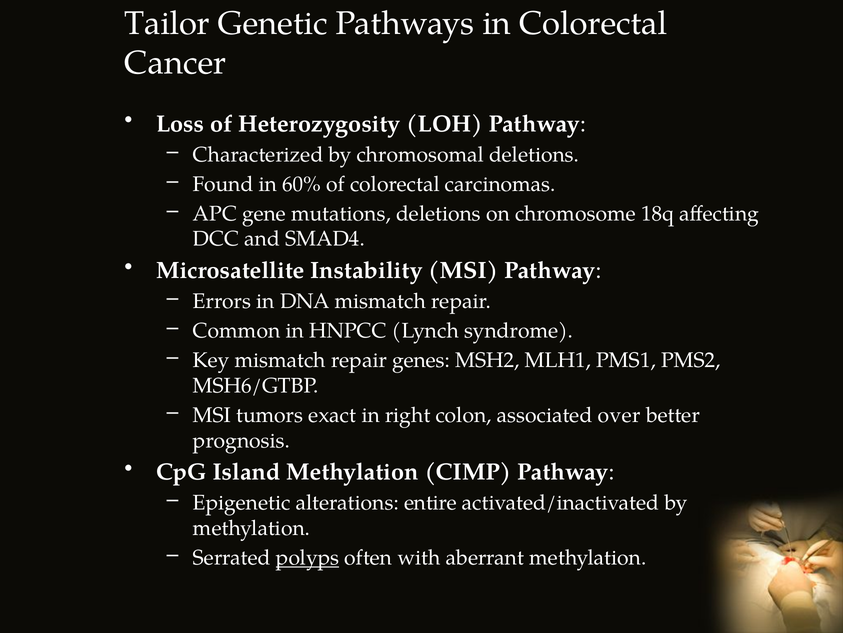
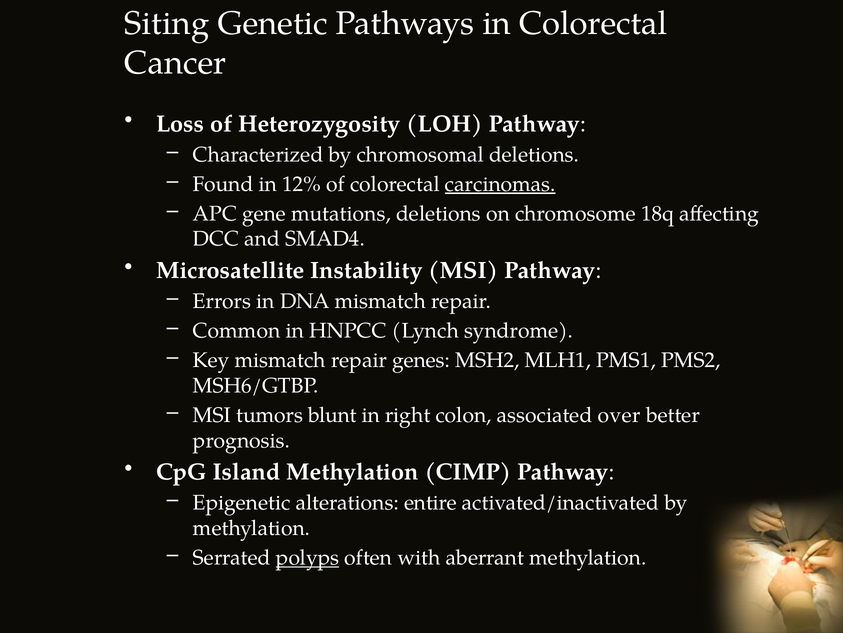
Tailor: Tailor -> Siting (167, 23)
60%: 60% -> 12% (302, 184)
carcinomas underline: none -> present (500, 184)
exact: exact -> blunt (332, 415)
